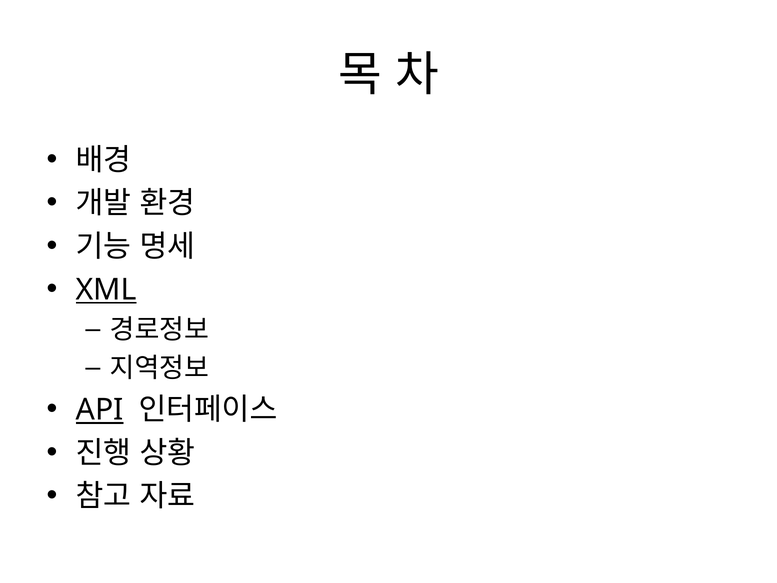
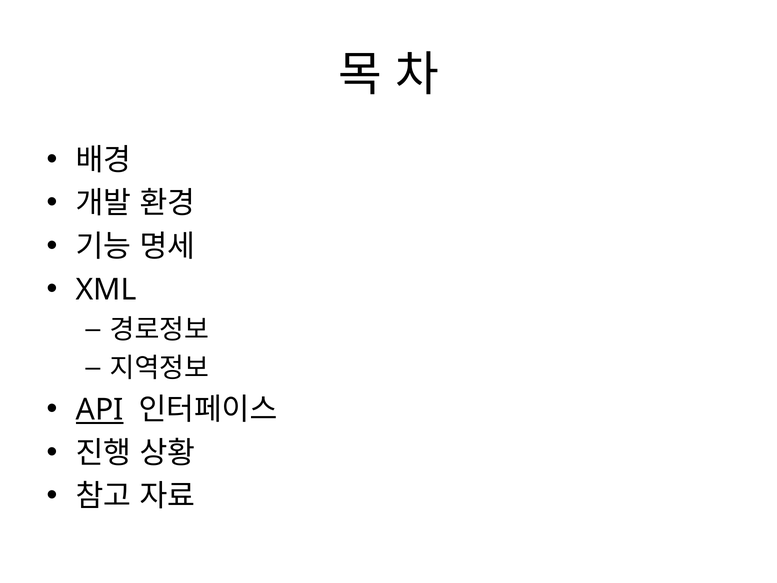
XML underline: present -> none (106, 290)
